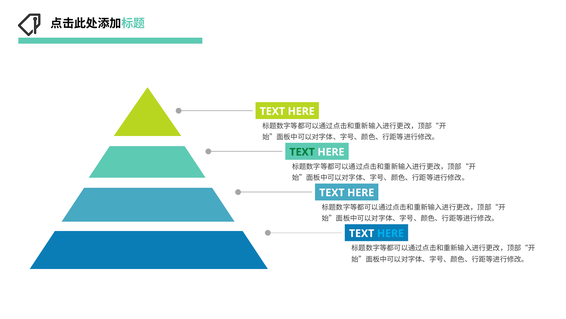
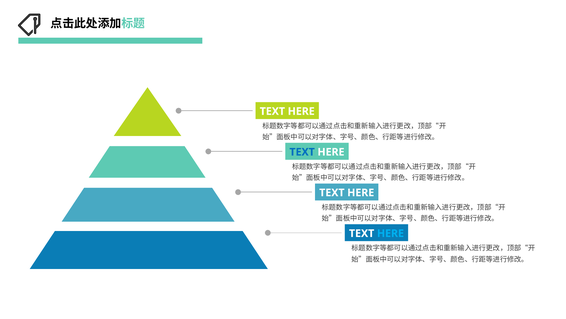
TEXT colour: green -> blue (302, 152)
